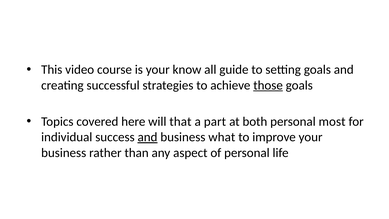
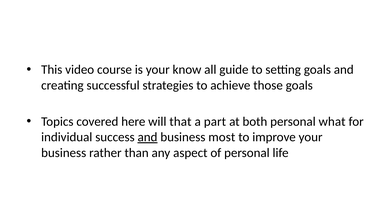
those underline: present -> none (268, 85)
most: most -> what (332, 122)
what: what -> most (222, 137)
